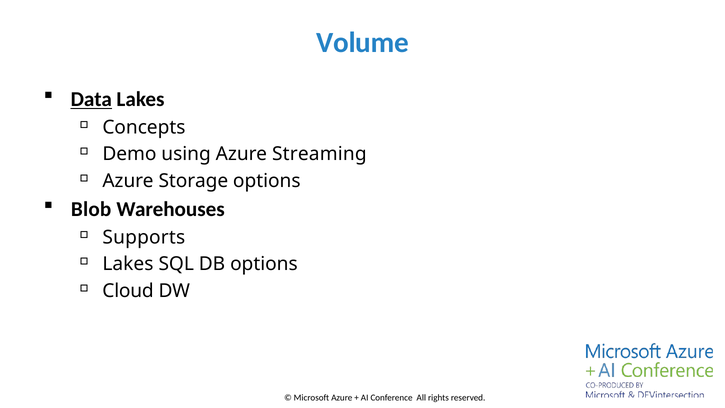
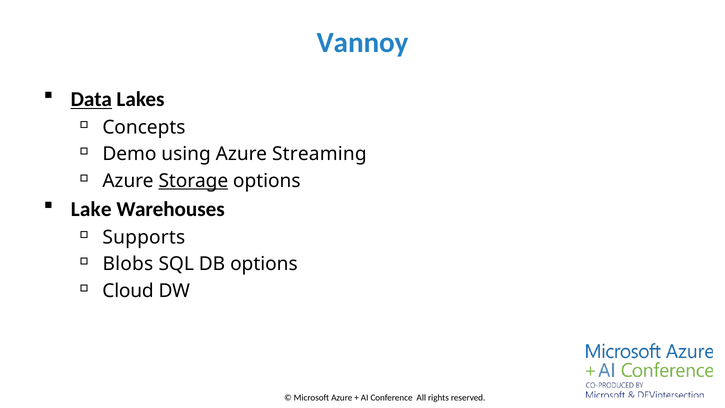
Volume: Volume -> Vannoy (363, 43)
Storage underline: none -> present (193, 181)
Blob: Blob -> Lake (91, 209)
Lakes: Lakes -> Blobs (128, 264)
